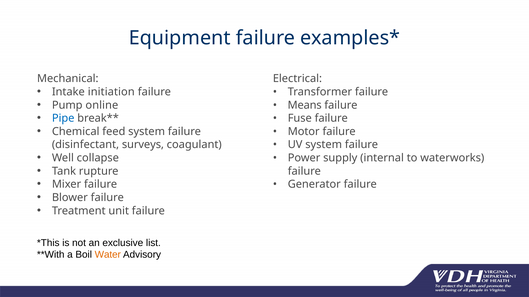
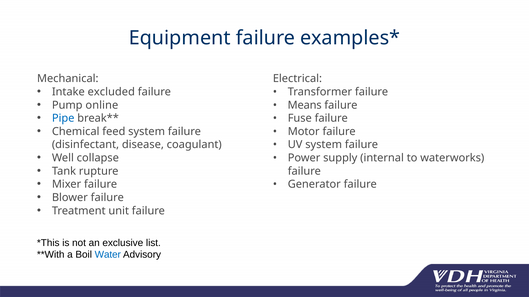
initiation: initiation -> excluded (111, 92)
surveys: surveys -> disease (143, 145)
Water colour: orange -> blue (108, 255)
